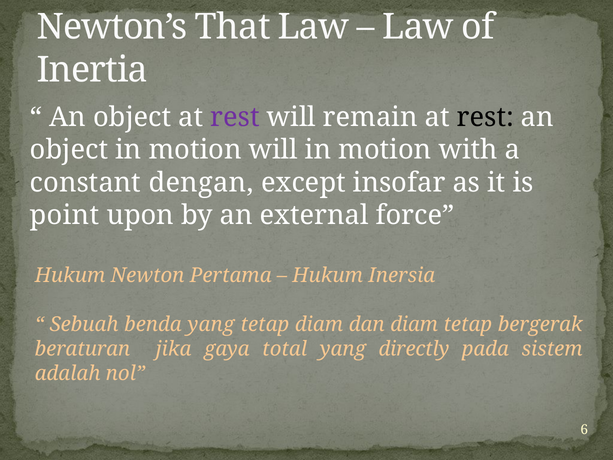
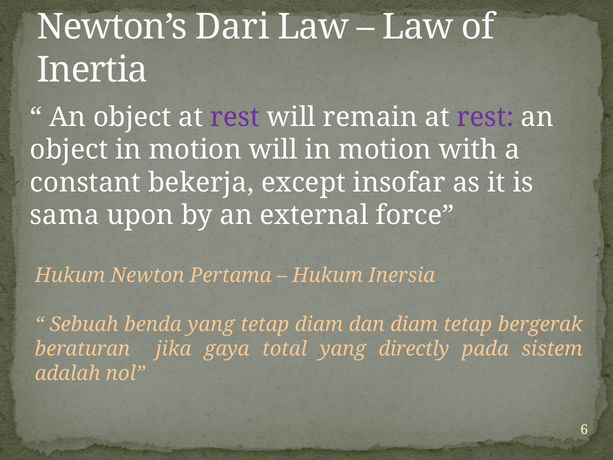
That: That -> Dari (232, 27)
rest colour: black -> purple (485, 117)
dengan: dengan -> bekerja (201, 182)
point: point -> sama (65, 215)
